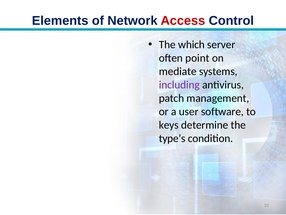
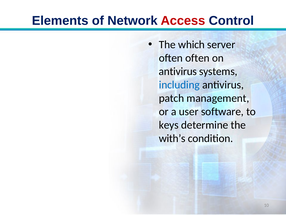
often point: point -> often (197, 58)
mediate: mediate -> antivirus (178, 71)
including colour: purple -> blue (179, 85)
type’s: type’s -> with’s (172, 138)
